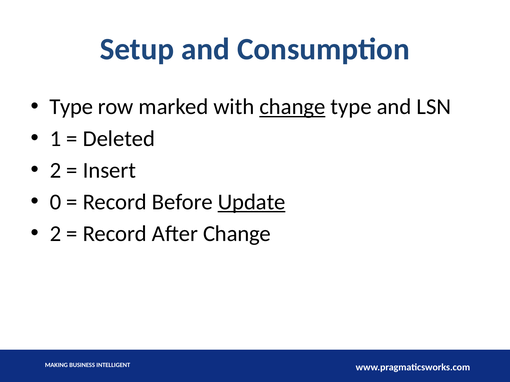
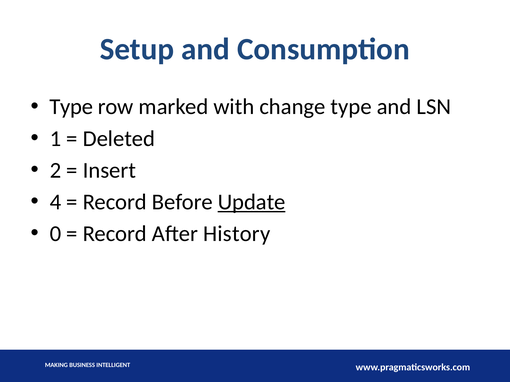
change underline: present -> none (292, 107)
0: 0 -> 4 (55, 202)
2: 2 -> 0 (55, 234)
After Change: Change -> History (237, 234)
